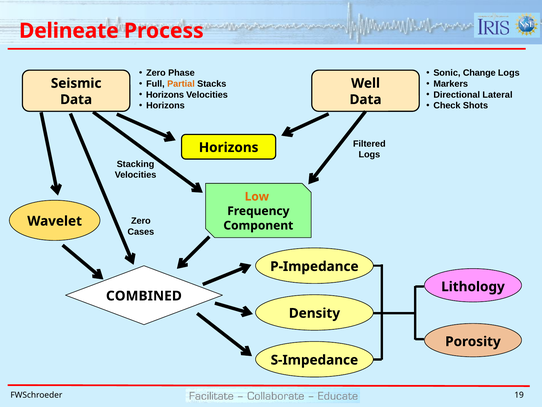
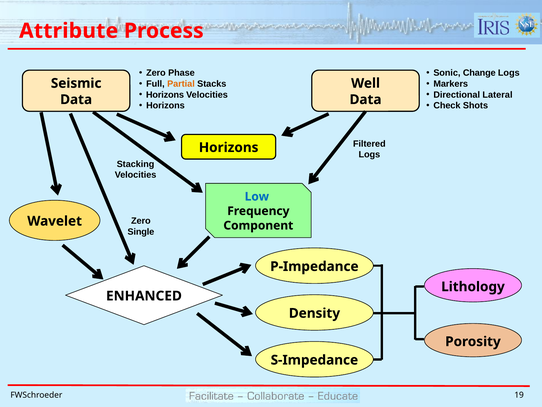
Delineate: Delineate -> Attribute (69, 31)
Low colour: orange -> blue (257, 196)
Cases: Cases -> Single (141, 231)
COMBINED: COMBINED -> ENHANCED (144, 296)
